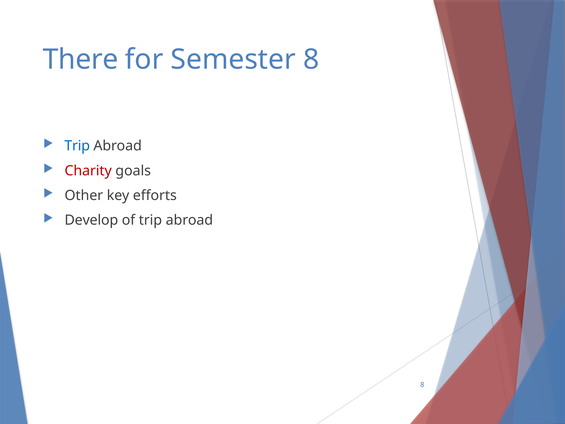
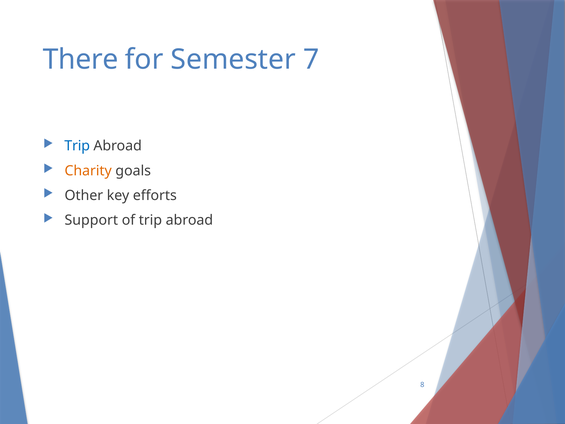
Semester 8: 8 -> 7 (311, 59)
Charity colour: red -> orange (88, 171)
Develop: Develop -> Support (91, 220)
